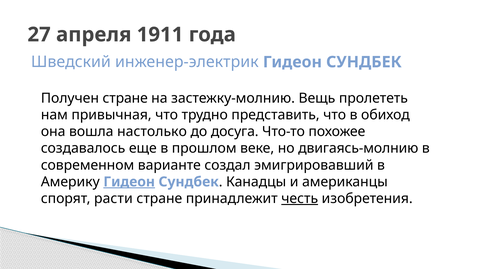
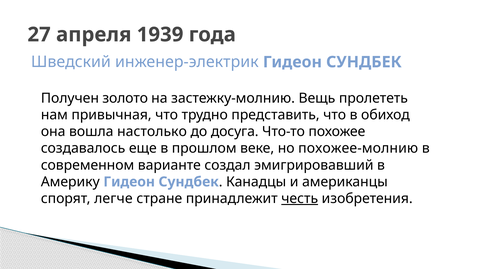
1911: 1911 -> 1939 (160, 35)
Получен стране: стране -> золото (125, 98)
двигаясь-молнию: двигаясь-молнию -> похожее-молнию (358, 148)
Гидеон underline: present -> none (129, 182)
расти: расти -> легче (113, 198)
